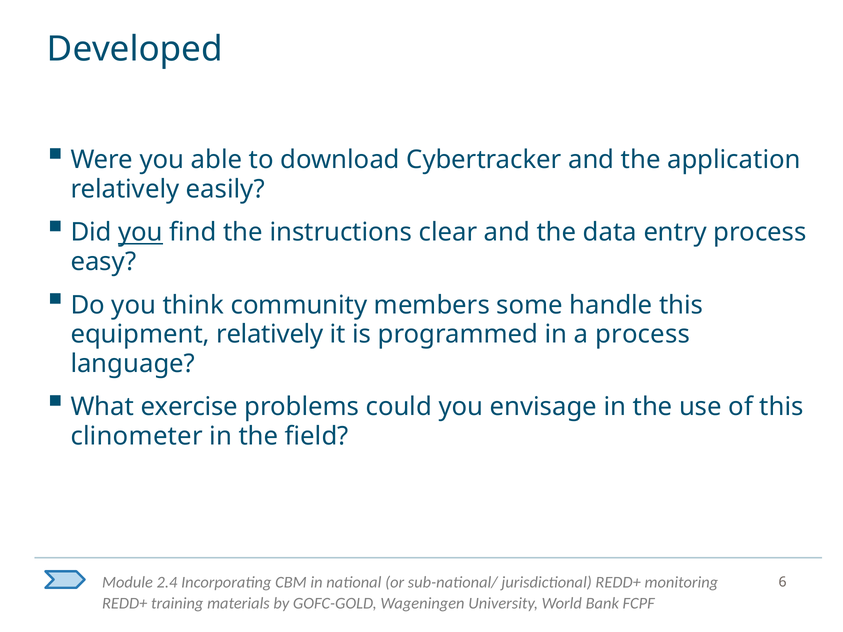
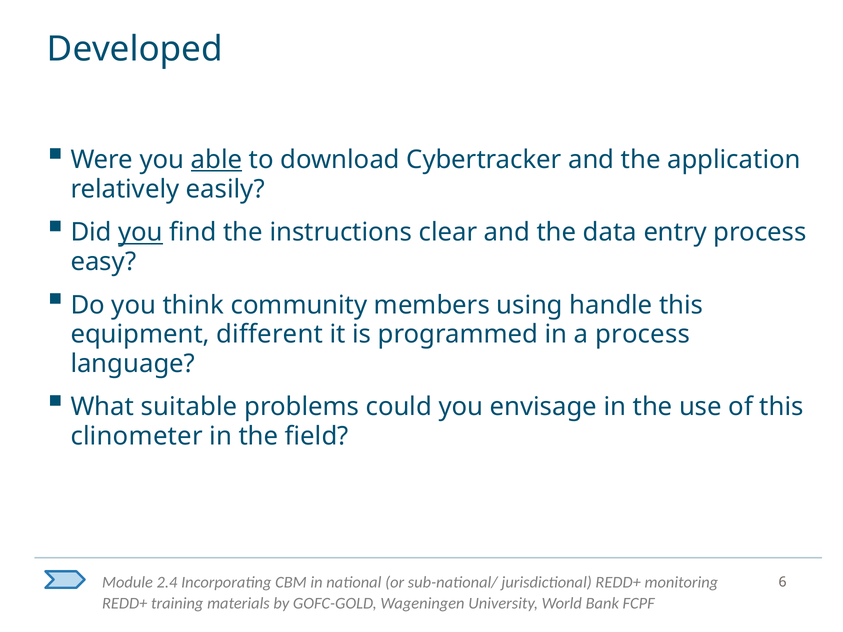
able underline: none -> present (217, 160)
some: some -> using (530, 305)
equipment relatively: relatively -> different (270, 334)
exercise: exercise -> suitable (189, 407)
